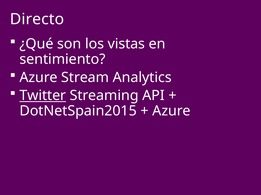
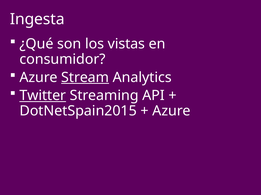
Directo: Directo -> Ingesta (37, 19)
sentimiento: sentimiento -> consumidor (62, 59)
Stream underline: none -> present (85, 78)
